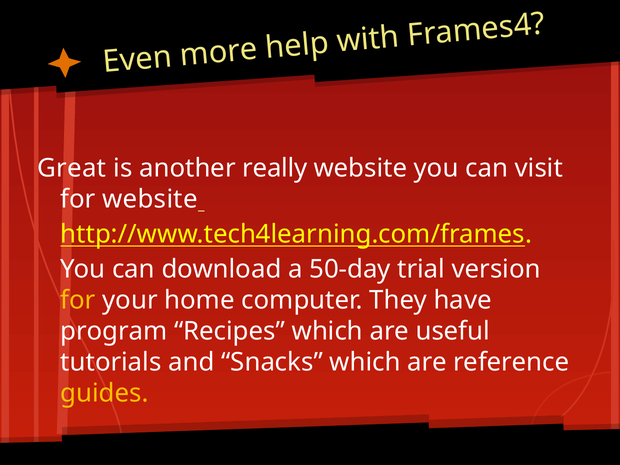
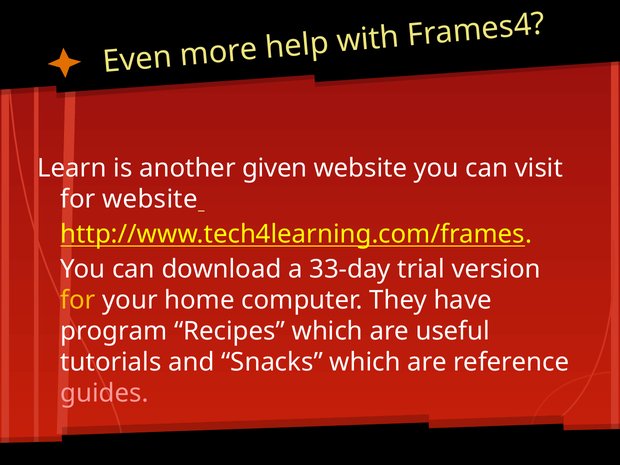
Great: Great -> Learn (72, 168)
really: really -> given (275, 168)
50-day: 50-day -> 33-day (350, 269)
guides colour: yellow -> pink (105, 393)
